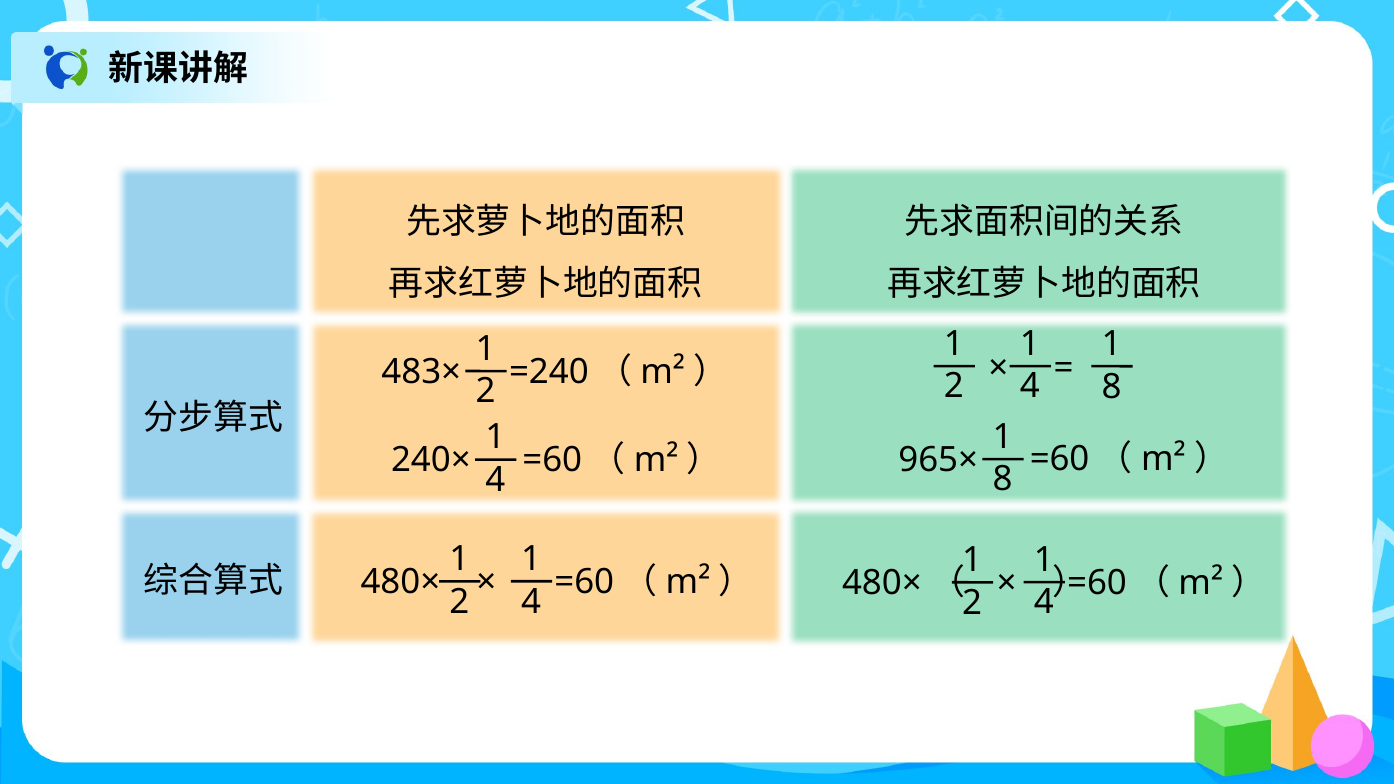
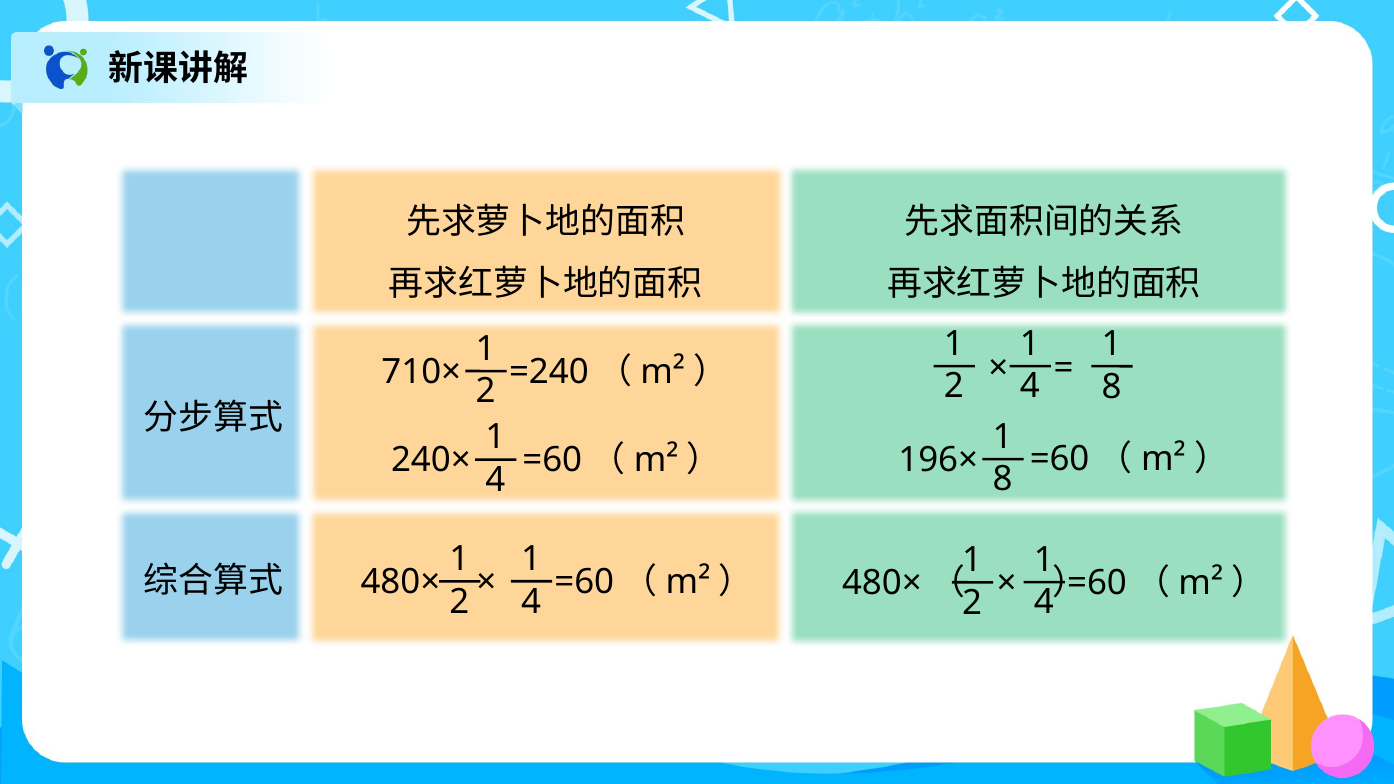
483×: 483× -> 710× (421, 372)
965×: 965× -> 196× (938, 460)
